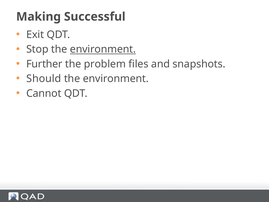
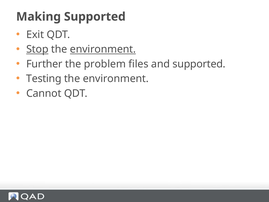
Making Successful: Successful -> Supported (95, 17)
Stop underline: none -> present (37, 49)
and snapshots: snapshots -> supported (199, 64)
Should: Should -> Testing (44, 79)
